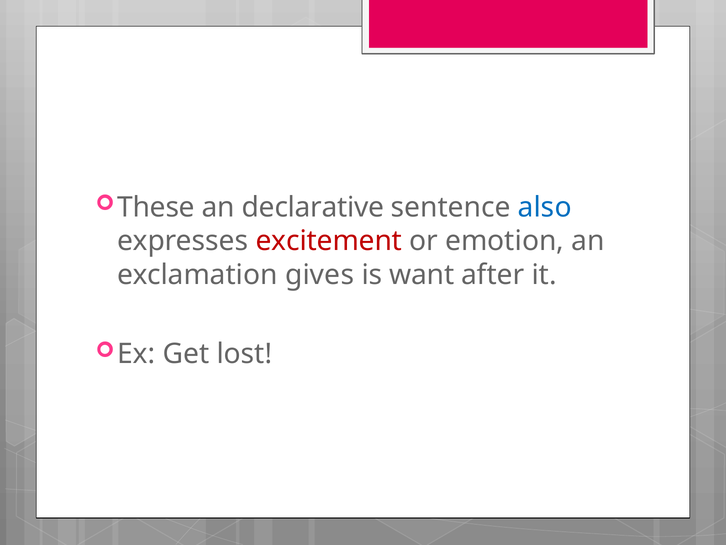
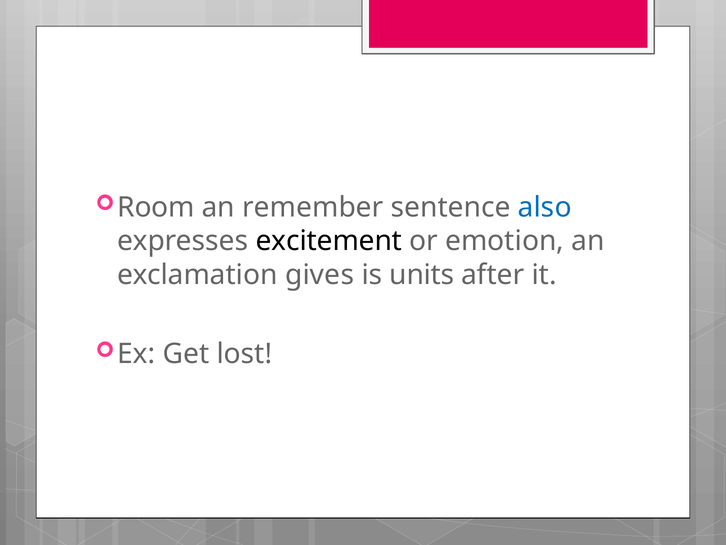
These: These -> Room (156, 207)
declarative: declarative -> remember (313, 207)
excitement colour: red -> black (329, 241)
want: want -> units (422, 275)
